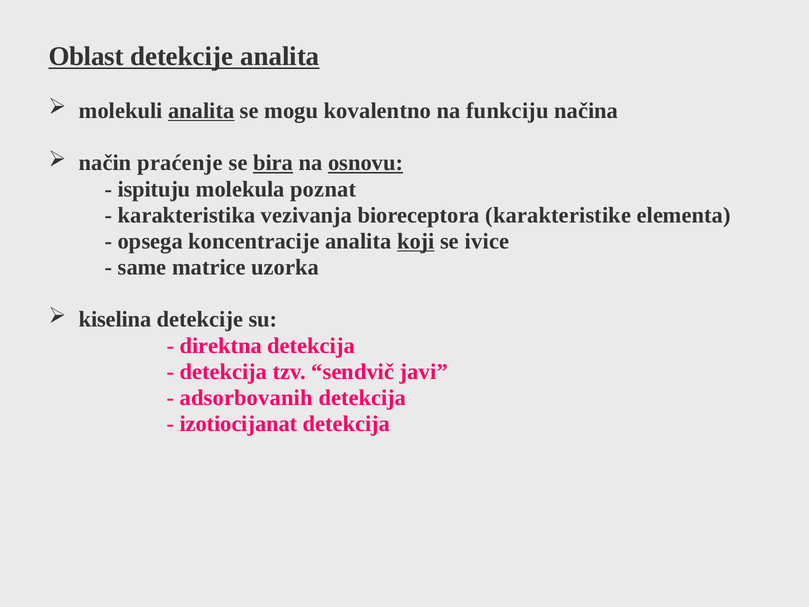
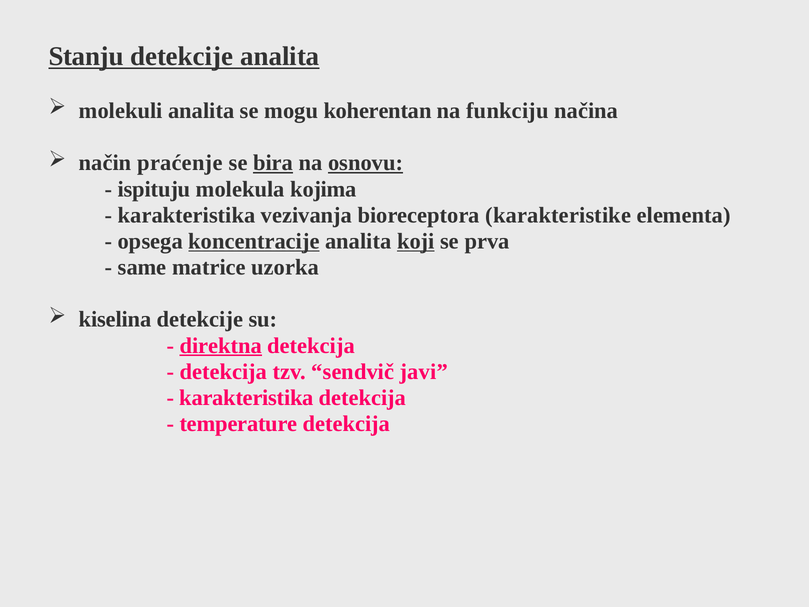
Oblast: Oblast -> Stanju (86, 56)
analita underline: present -> none (201, 111)
kovalentno: kovalentno -> koherentan (378, 111)
poznat: poznat -> kojima (323, 189)
koncentracije underline: none -> present (254, 241)
ivice: ivice -> prva (487, 241)
direktna underline: none -> present (221, 345)
adsorbovanih: adsorbovanih -> karakteristika (246, 398)
izotiocijanat: izotiocijanat -> temperature (239, 424)
